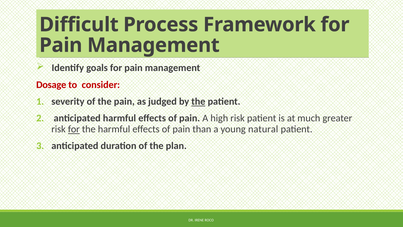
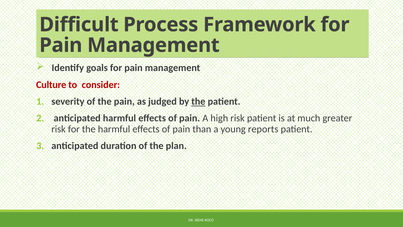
Dosage: Dosage -> Culture (51, 85)
for underline: present -> none (74, 129)
natural: natural -> reports (263, 129)
